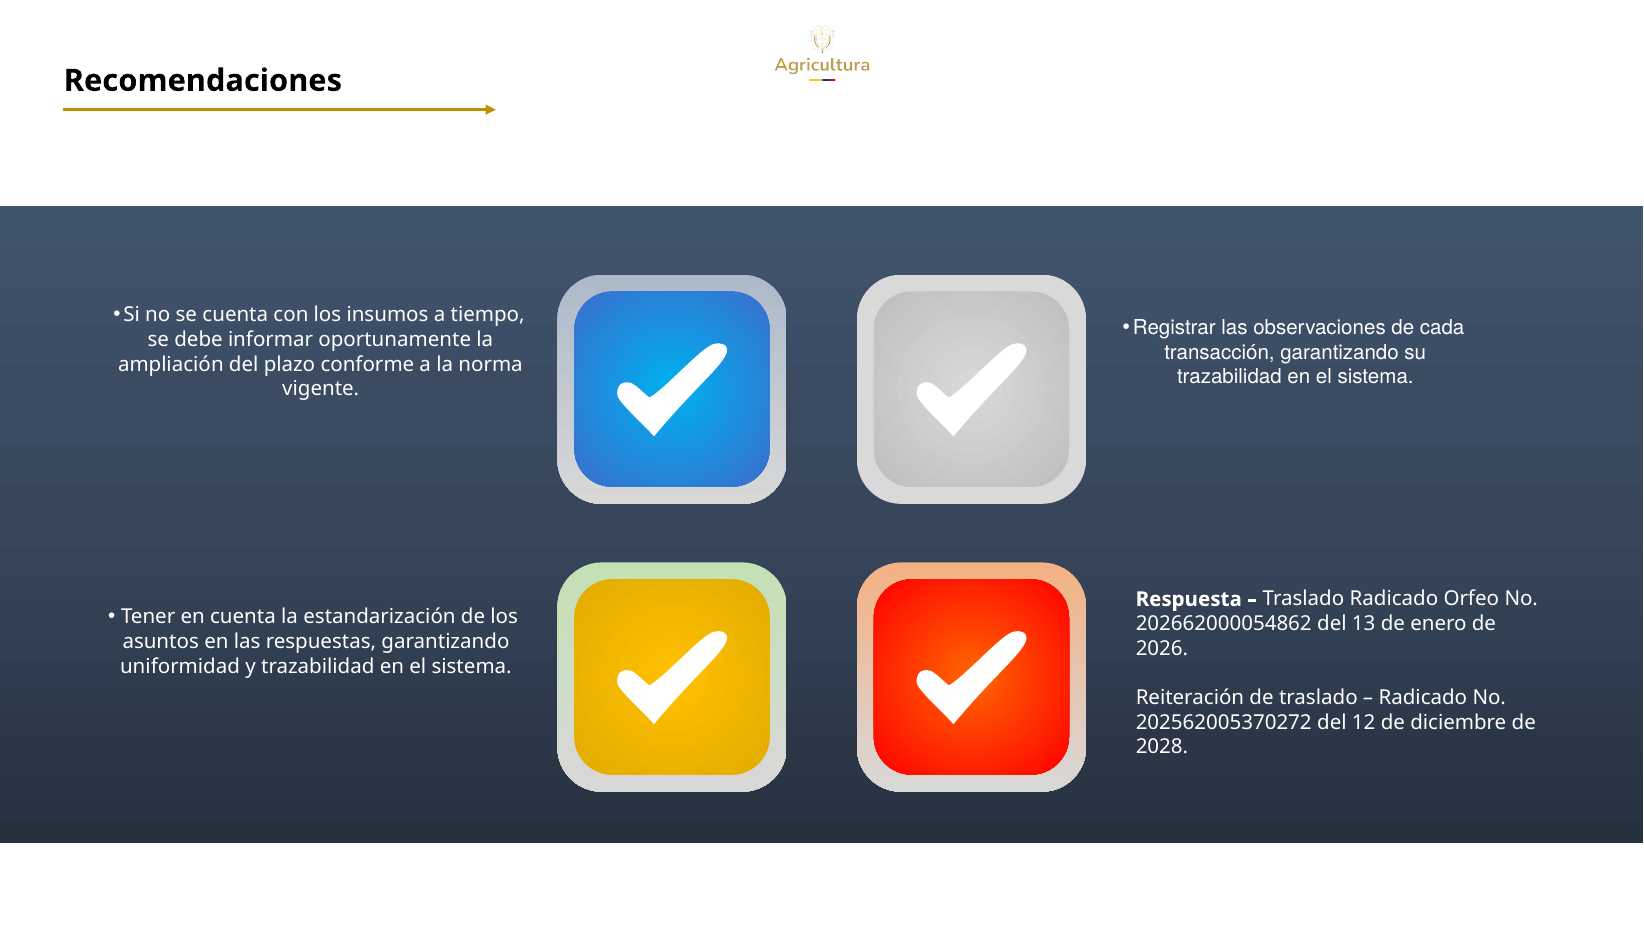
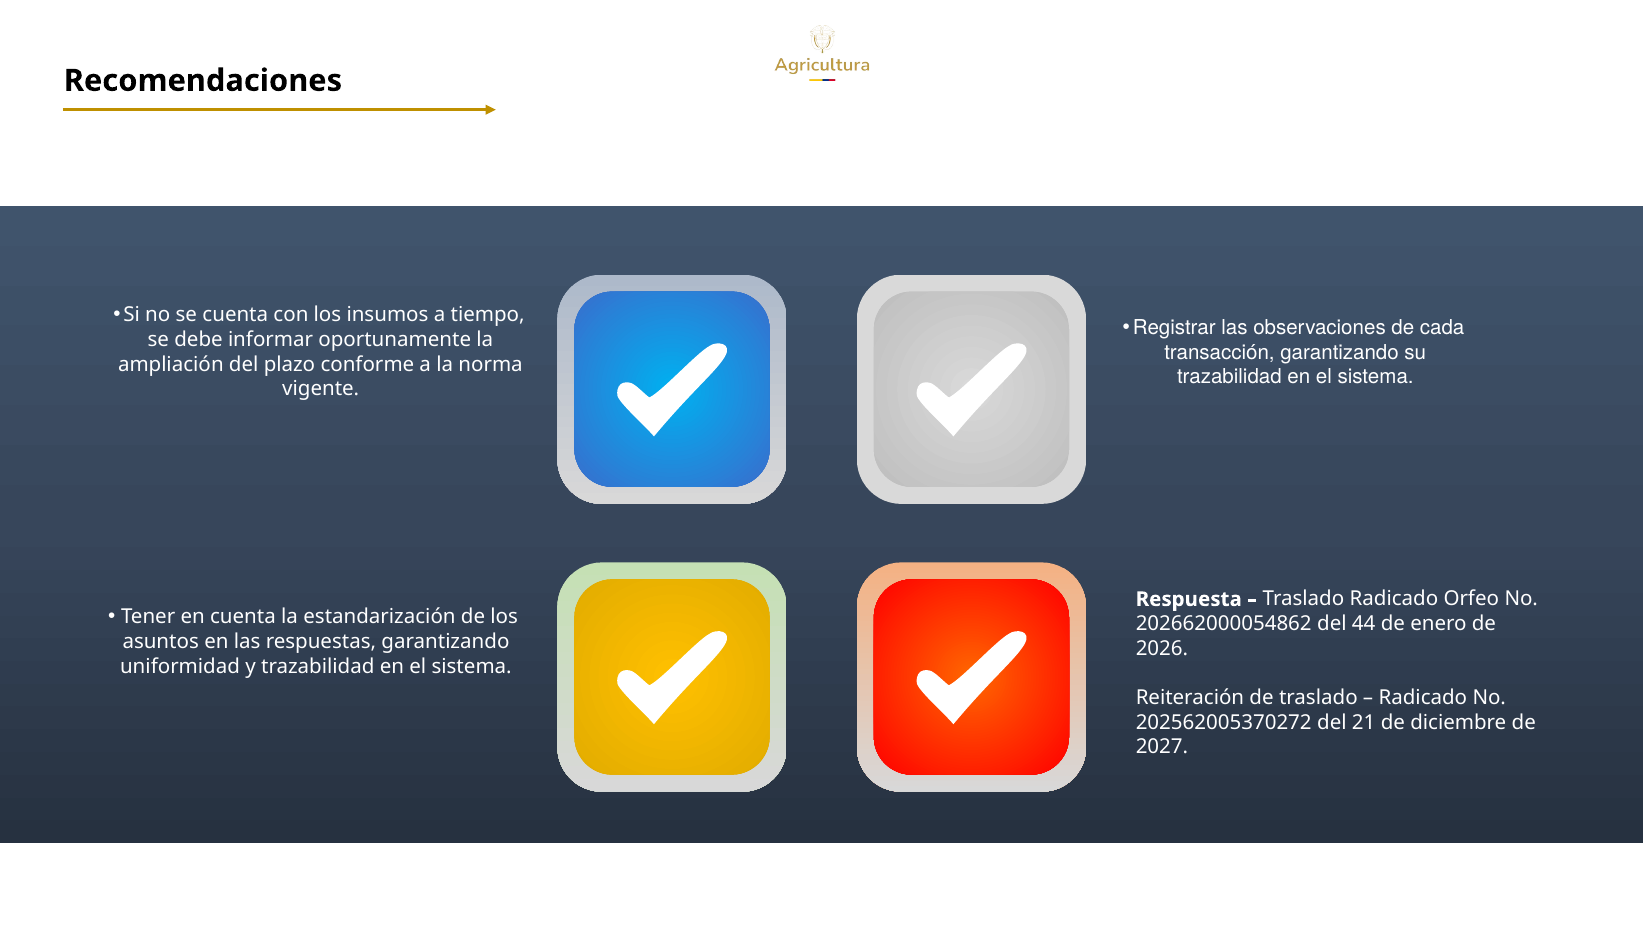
13: 13 -> 44 (1364, 624)
12: 12 -> 21 (1364, 722)
2028: 2028 -> 2027 (1162, 747)
